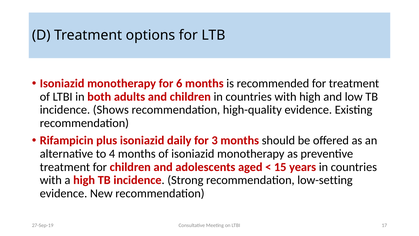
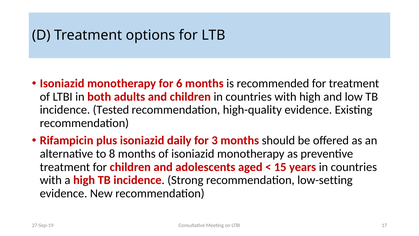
Shows: Shows -> Tested (111, 110)
4: 4 -> 8 (112, 154)
